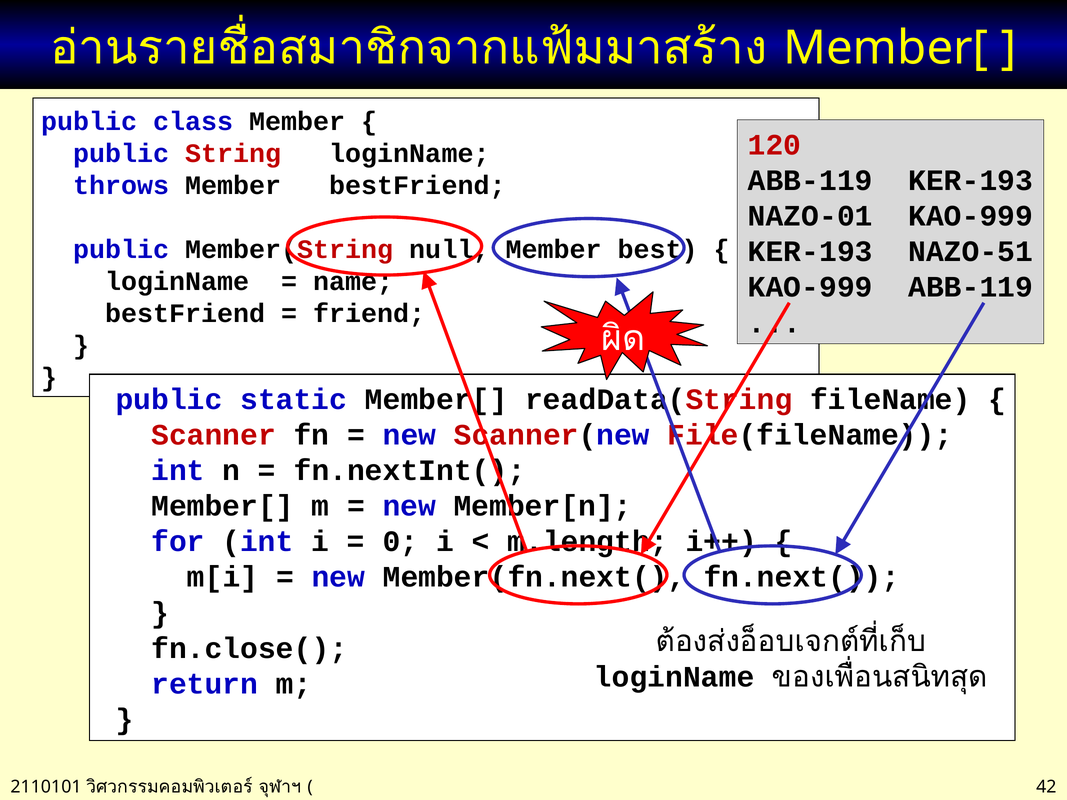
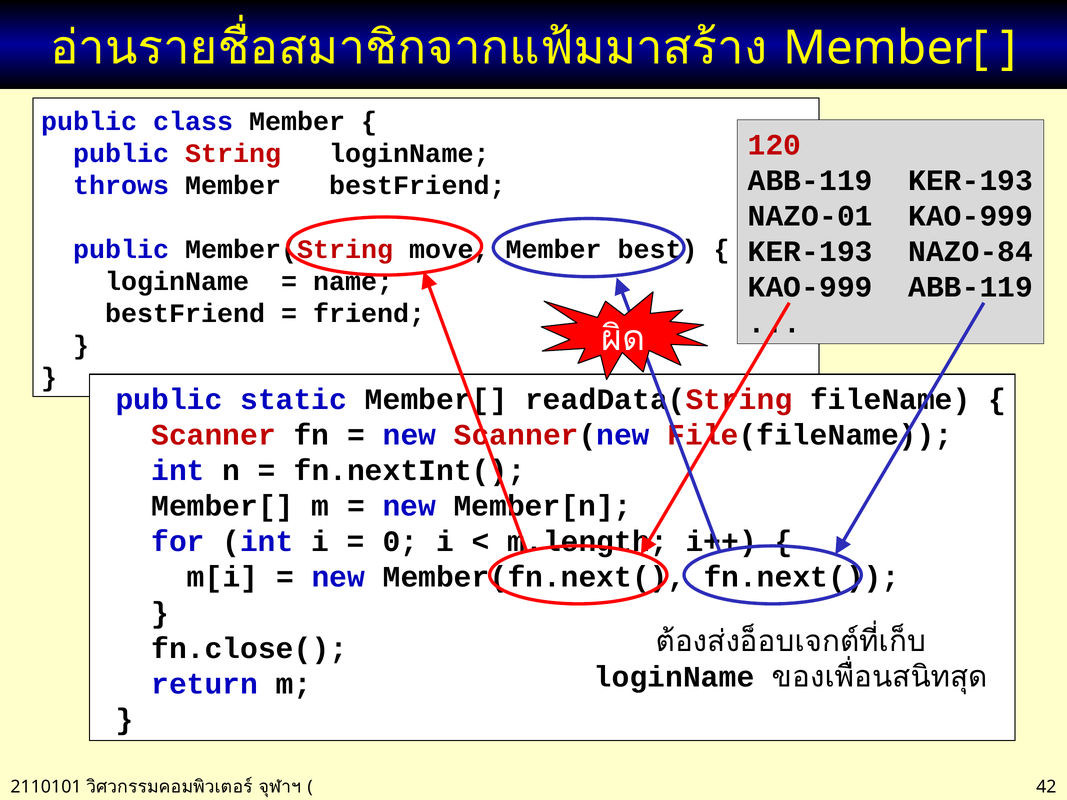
null: null -> move (450, 249)
NAZO-51: NAZO-51 -> NAZO-84 (971, 252)
